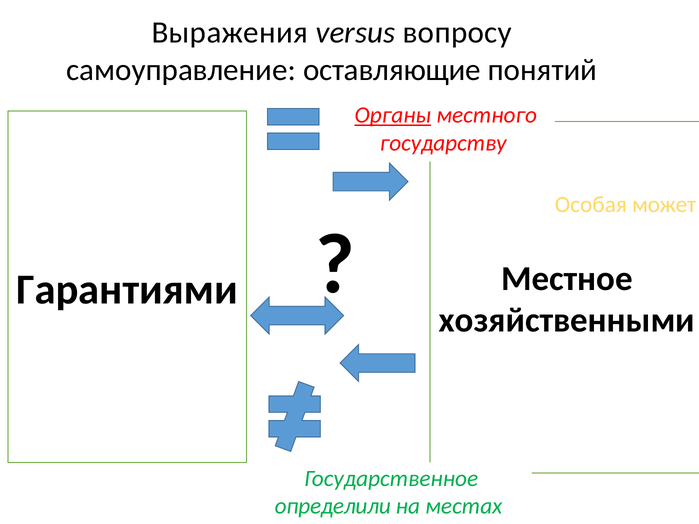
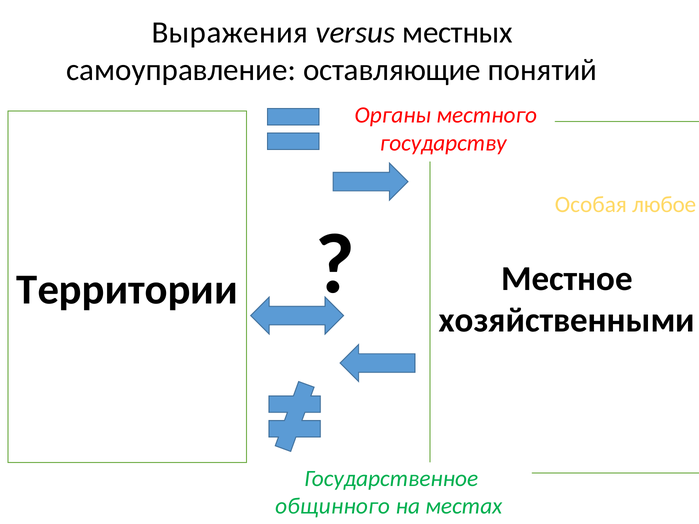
вопросу: вопросу -> местных (458, 33)
Органы underline: present -> none (393, 115)
может: может -> любое (664, 204)
Гарантиями: Гарантиями -> Территории (127, 290)
определили: определили -> общинного (333, 507)
